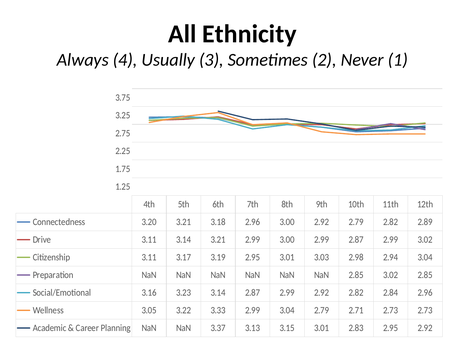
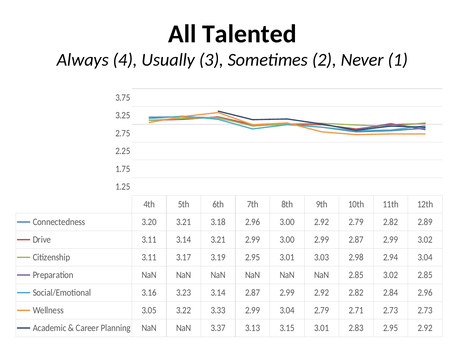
Ethnicity: Ethnicity -> Talented (249, 34)
